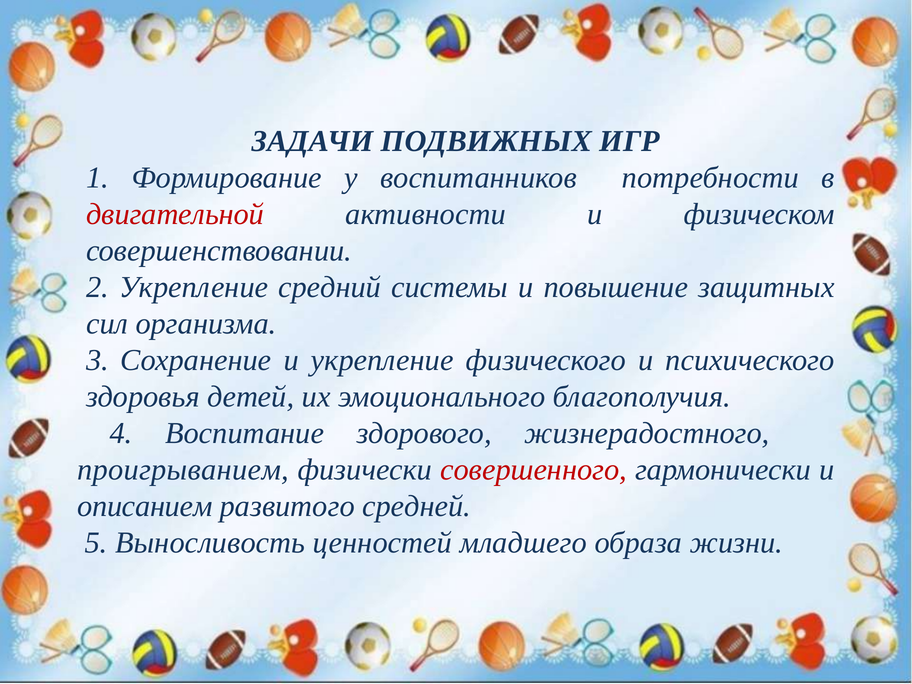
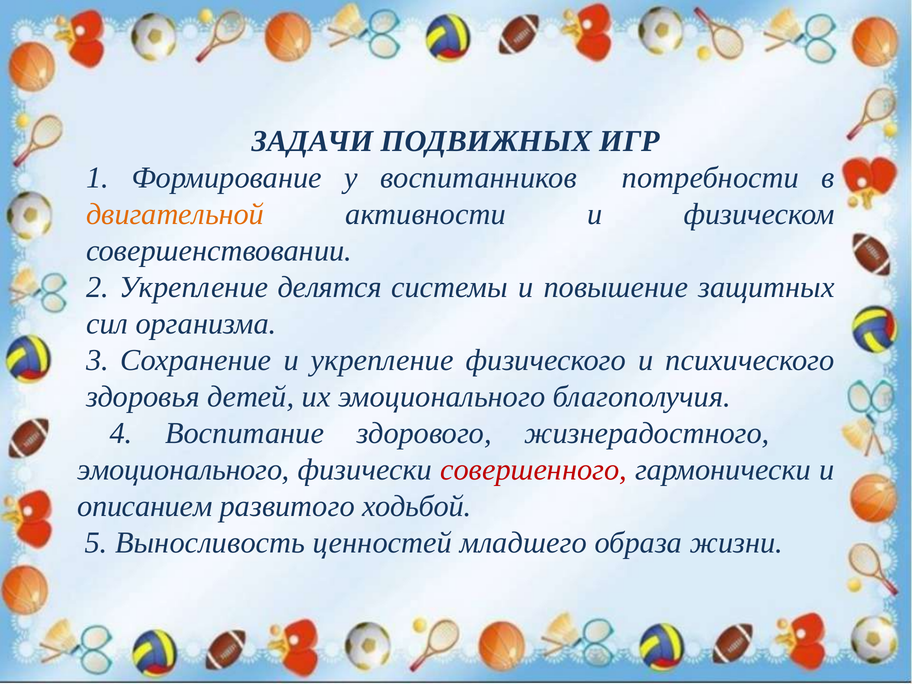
двигательной colour: red -> orange (175, 214)
средний: средний -> делятся (330, 287)
проигрыванием: проигрыванием -> эмоционального (183, 470)
средней: средней -> ходьбой (417, 506)
